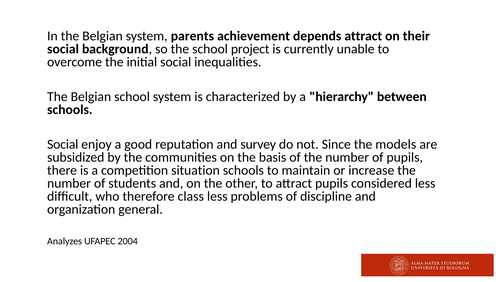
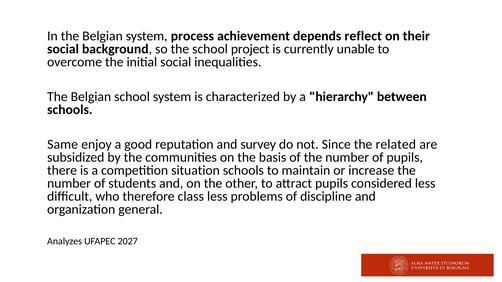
parents: parents -> process (192, 36)
depends attract: attract -> reflect (363, 36)
Social: Social -> Same (63, 144)
models: models -> related (396, 144)
2004: 2004 -> 2027 (128, 241)
